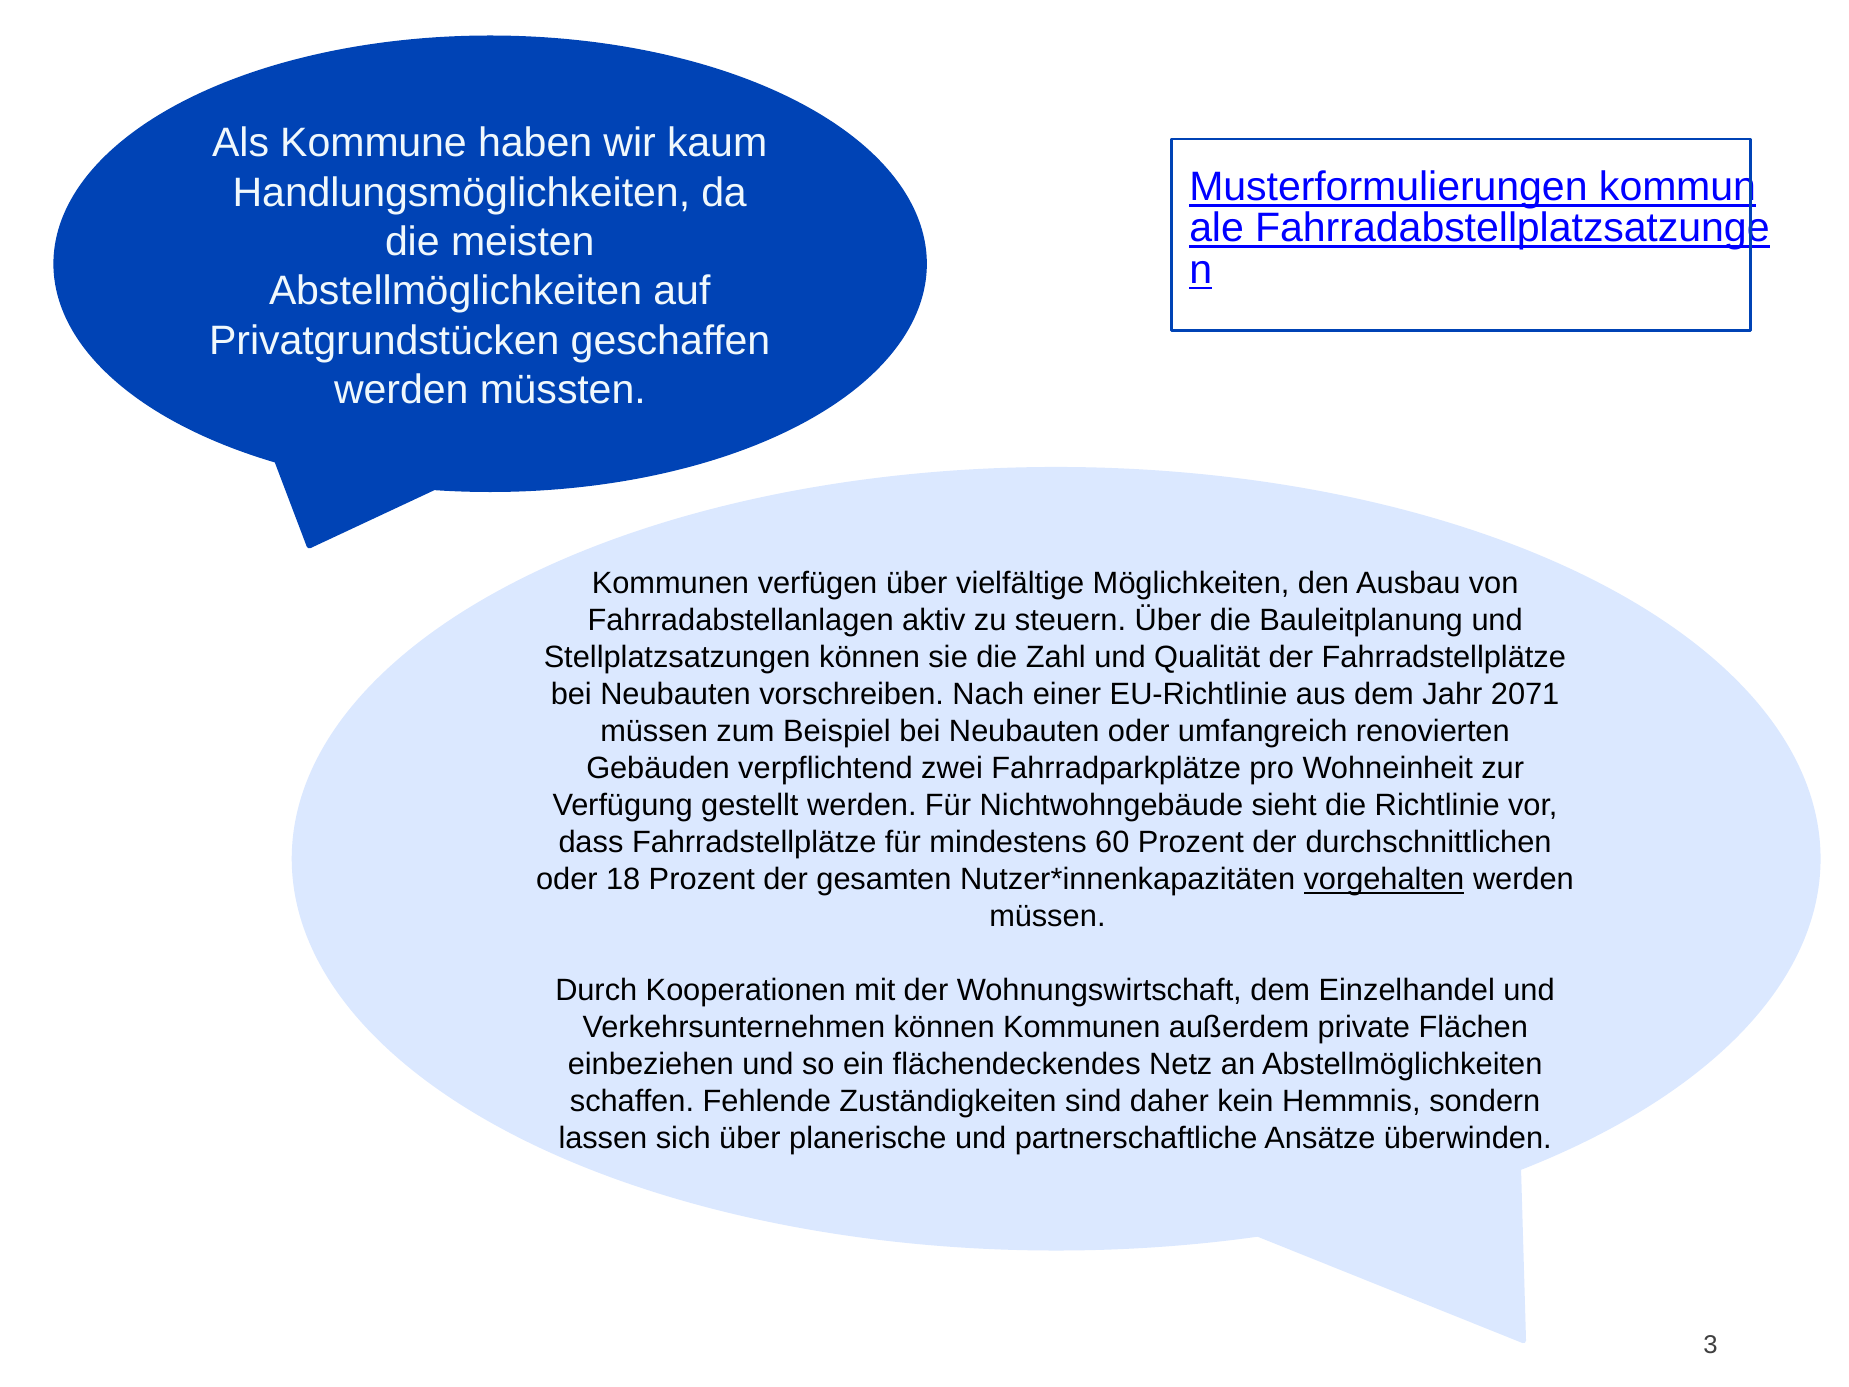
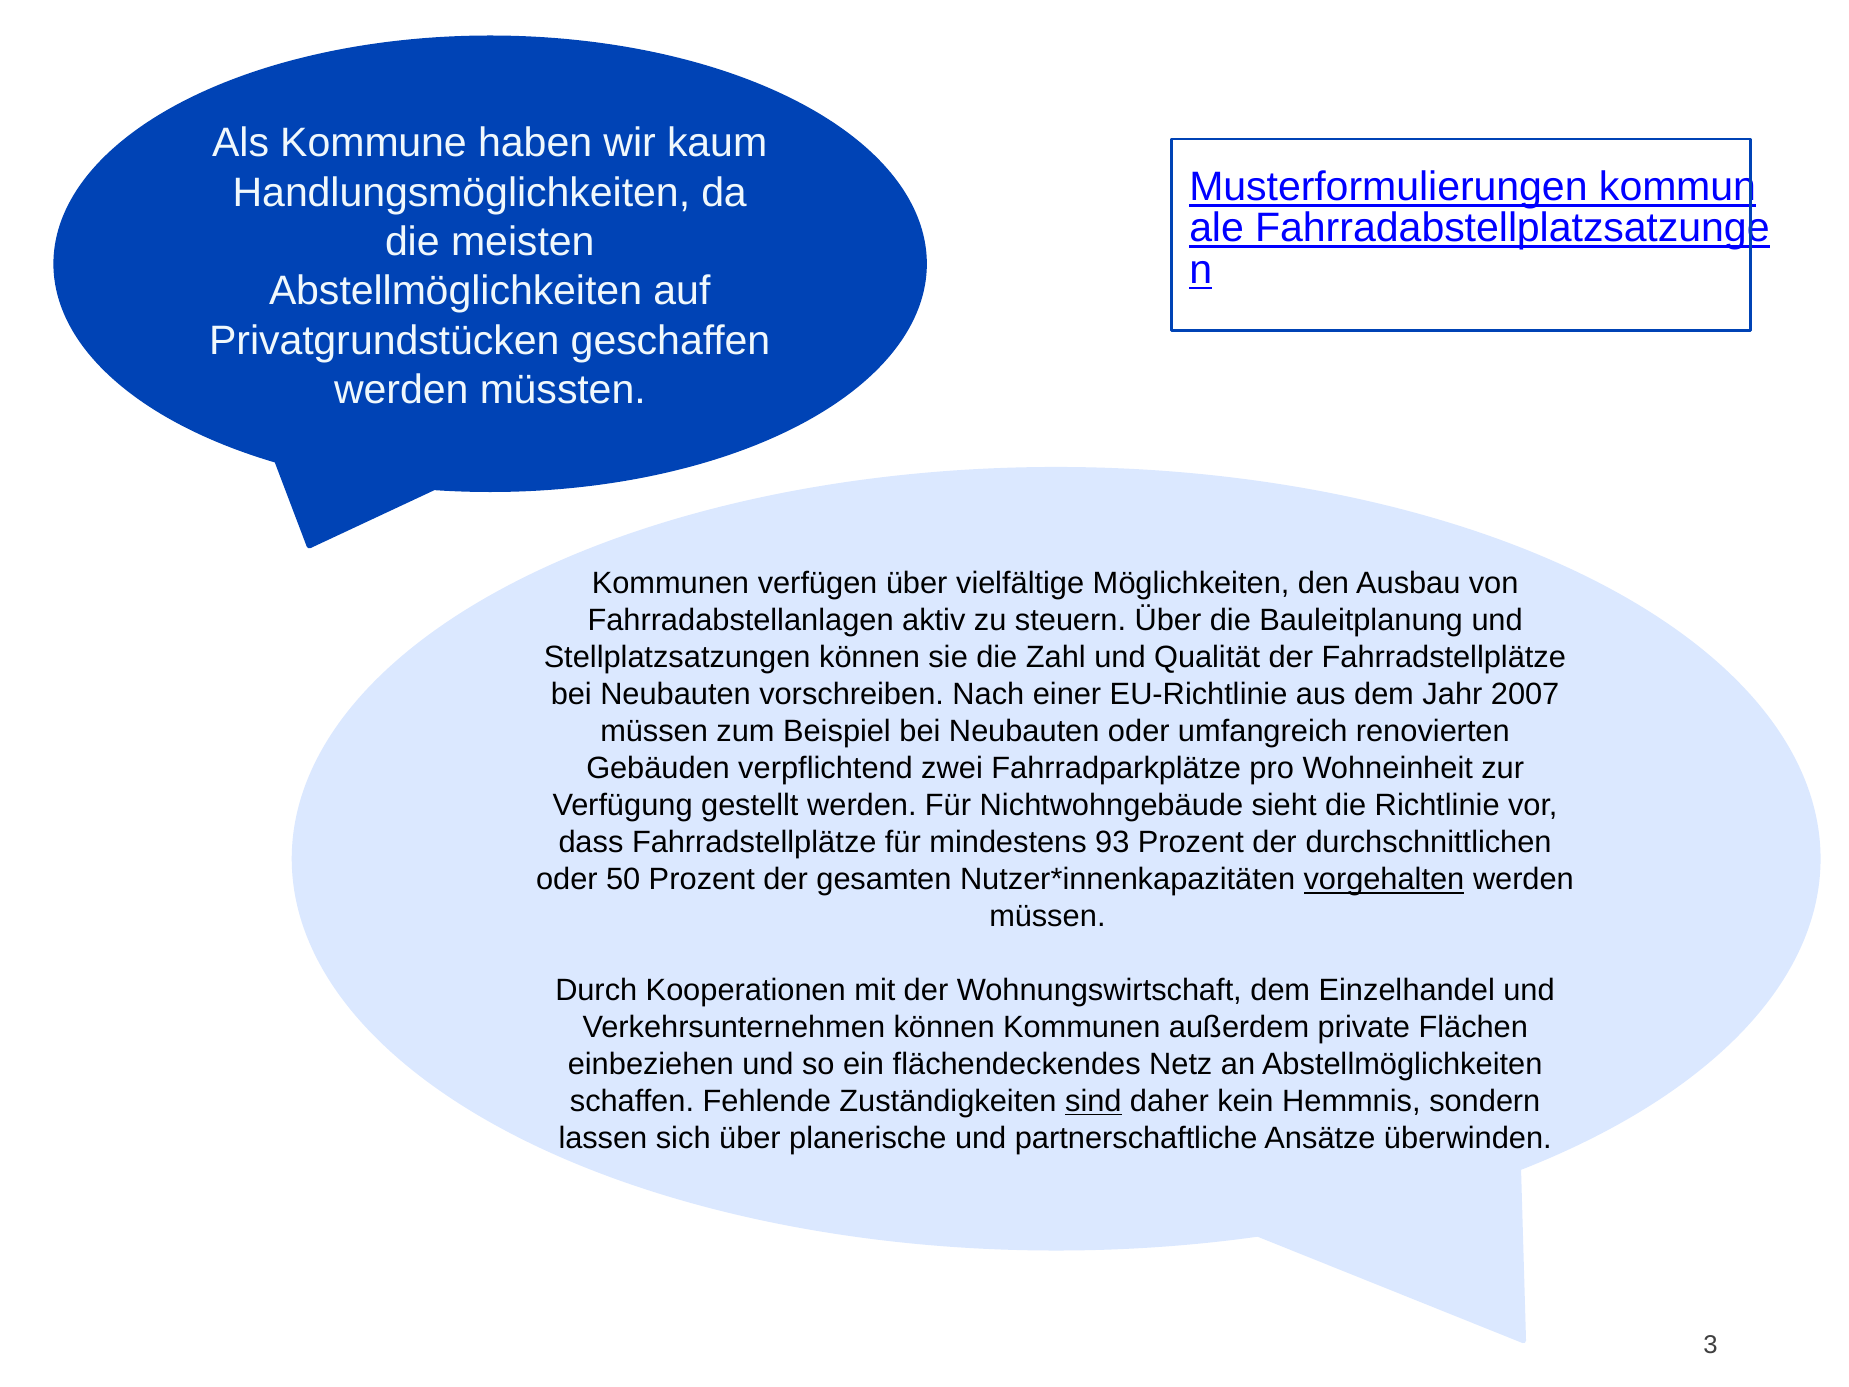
2071: 2071 -> 2007 (1525, 694)
60: 60 -> 93 (1112, 842)
18: 18 -> 50 (623, 879)
sind underline: none -> present (1093, 1101)
